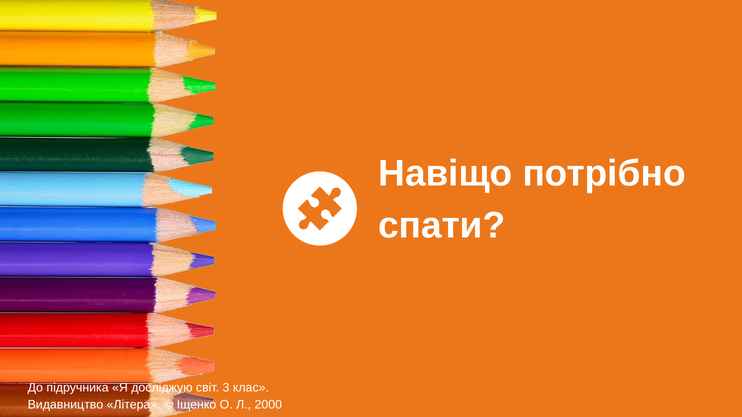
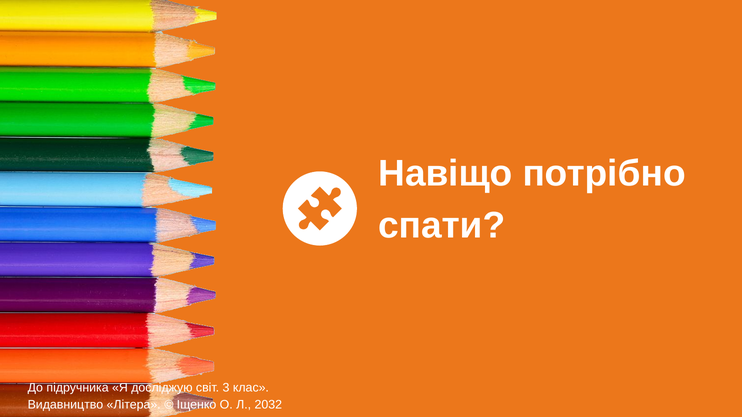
2000: 2000 -> 2032 (268, 405)
